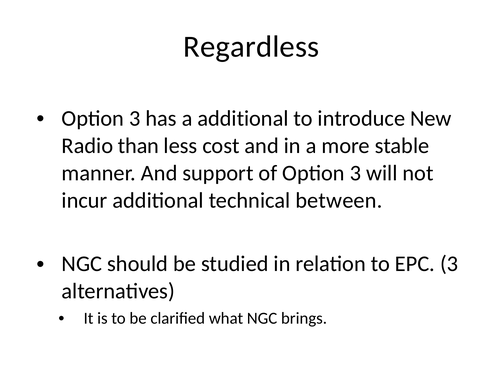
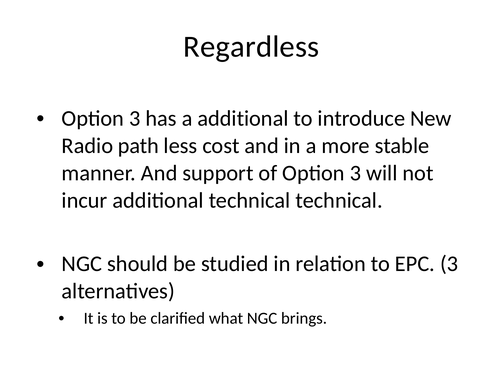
than: than -> path (138, 146)
technical between: between -> technical (339, 200)
